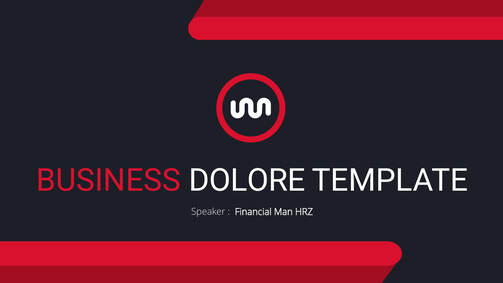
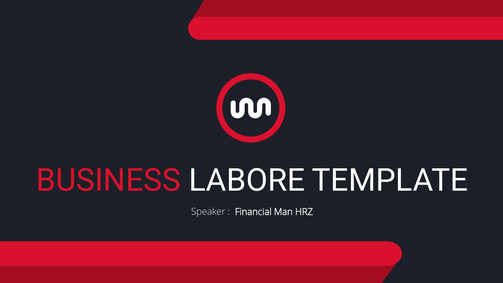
DOLORE: DOLORE -> LABORE (247, 180)
